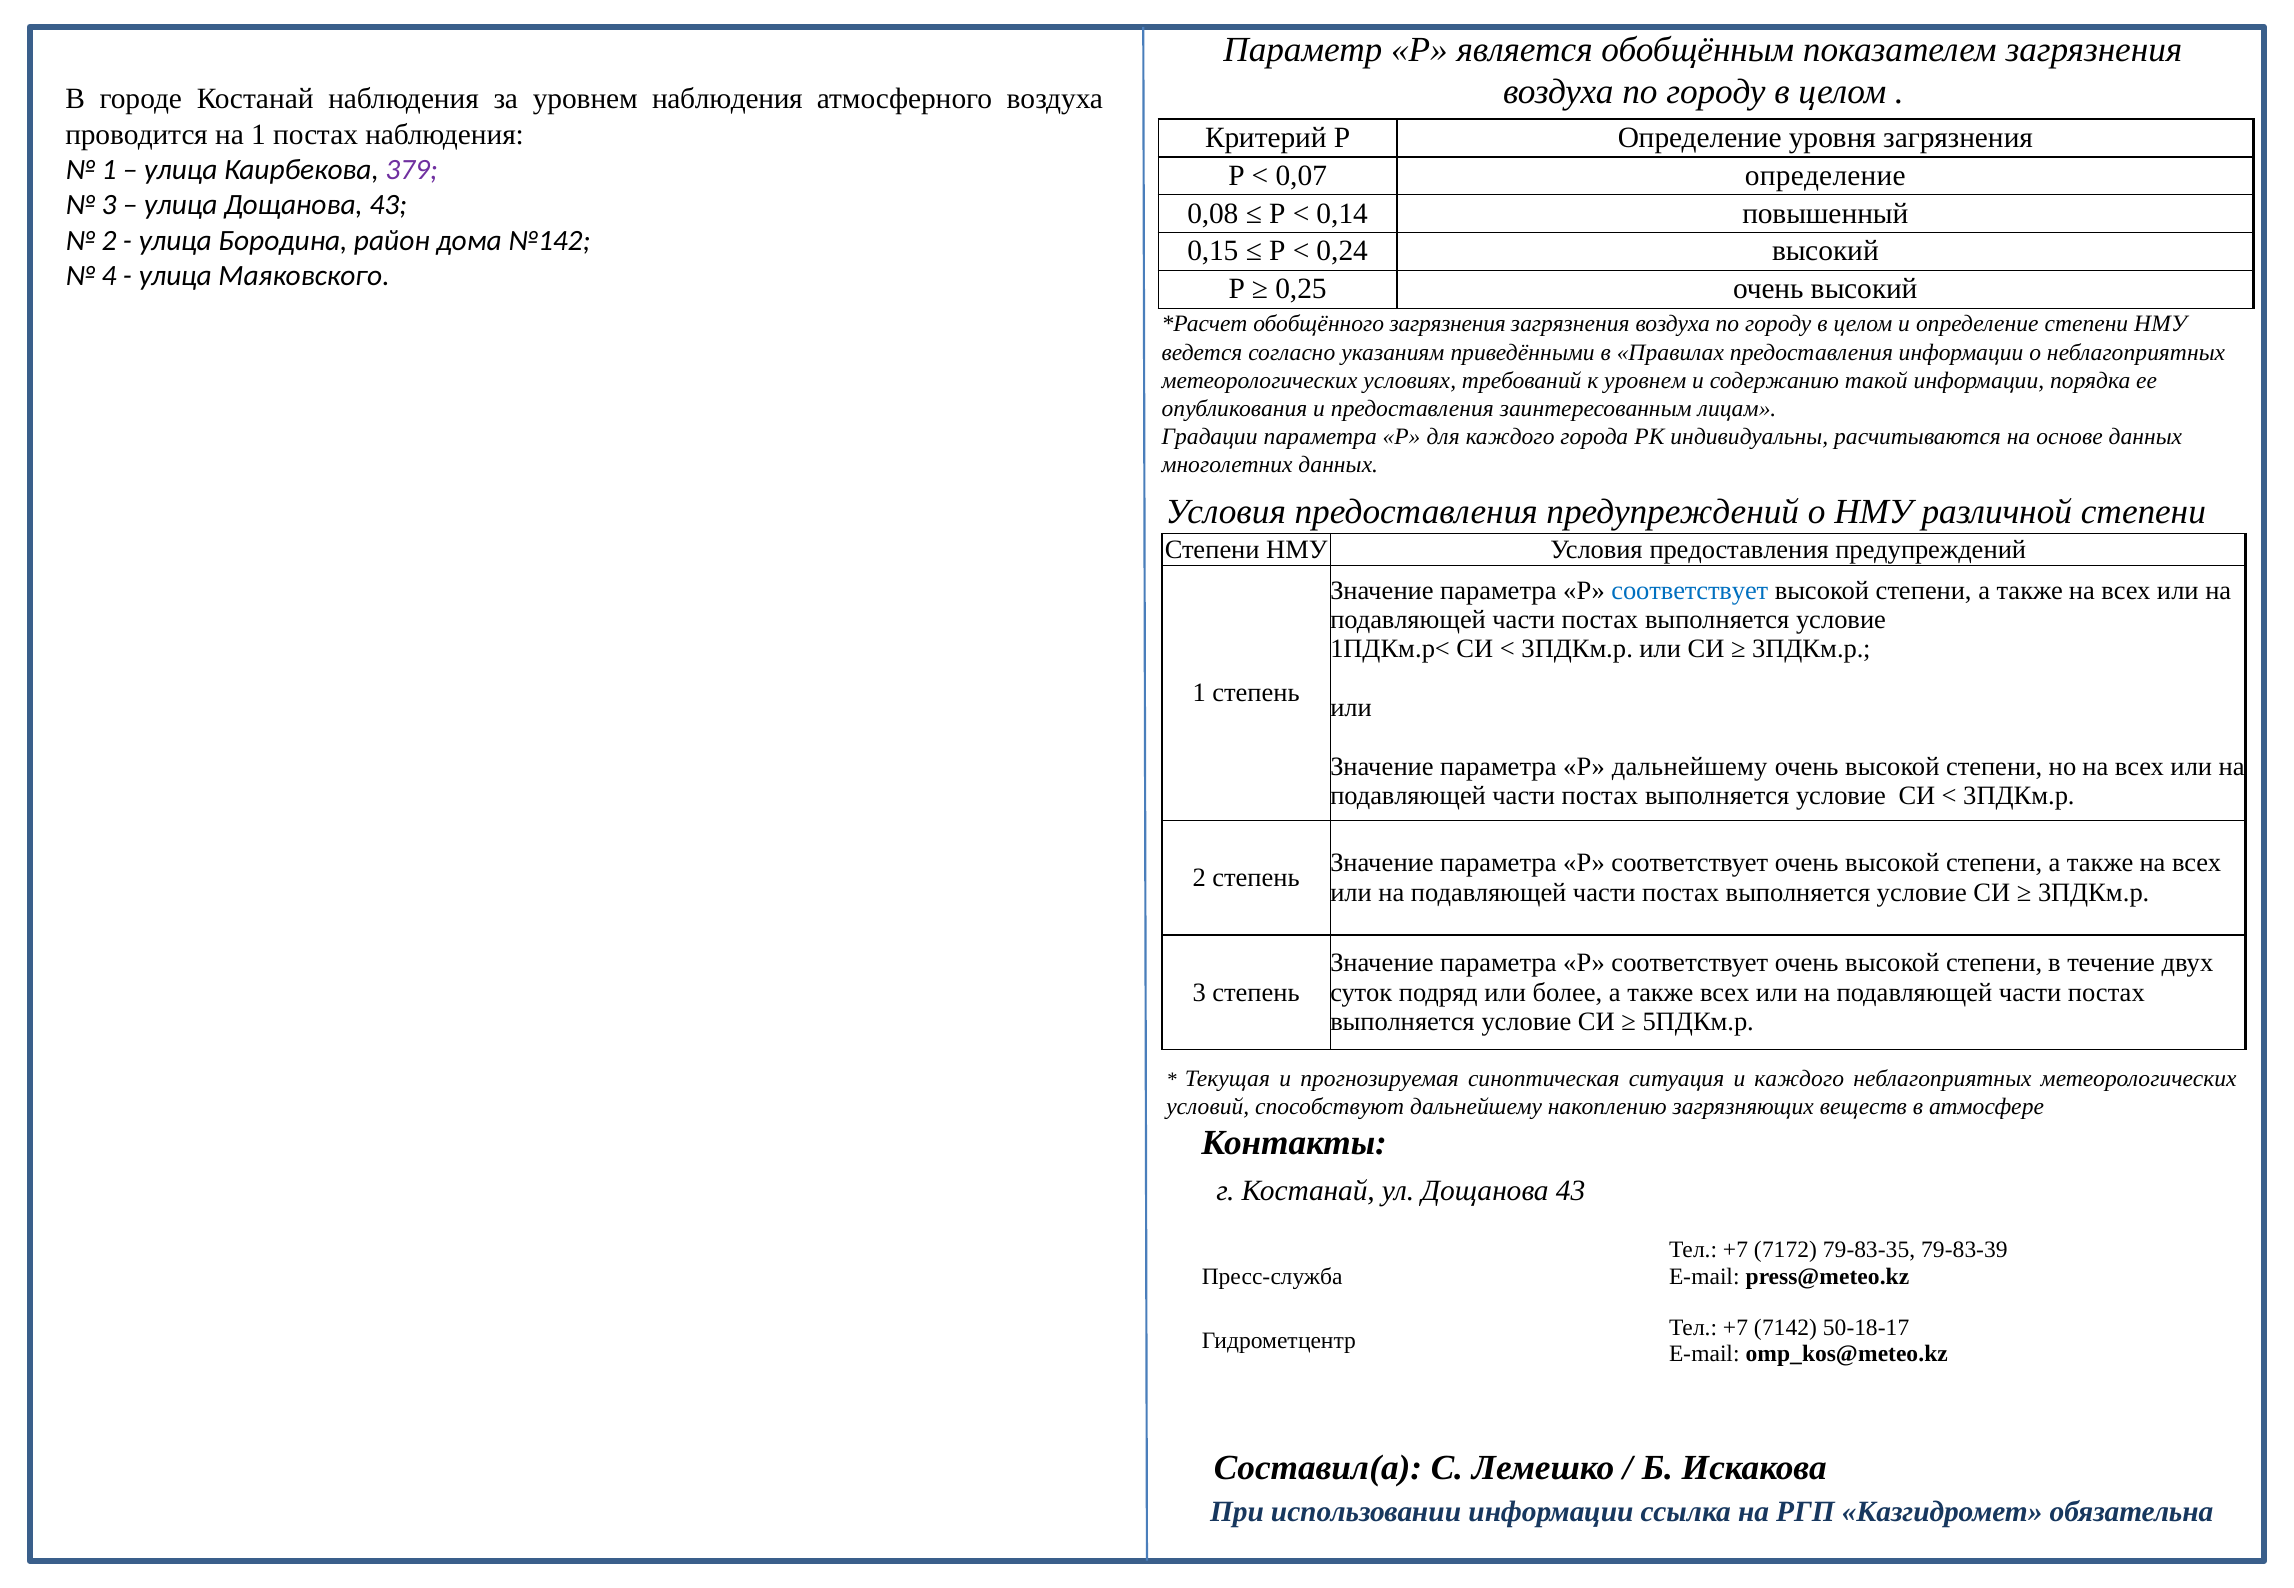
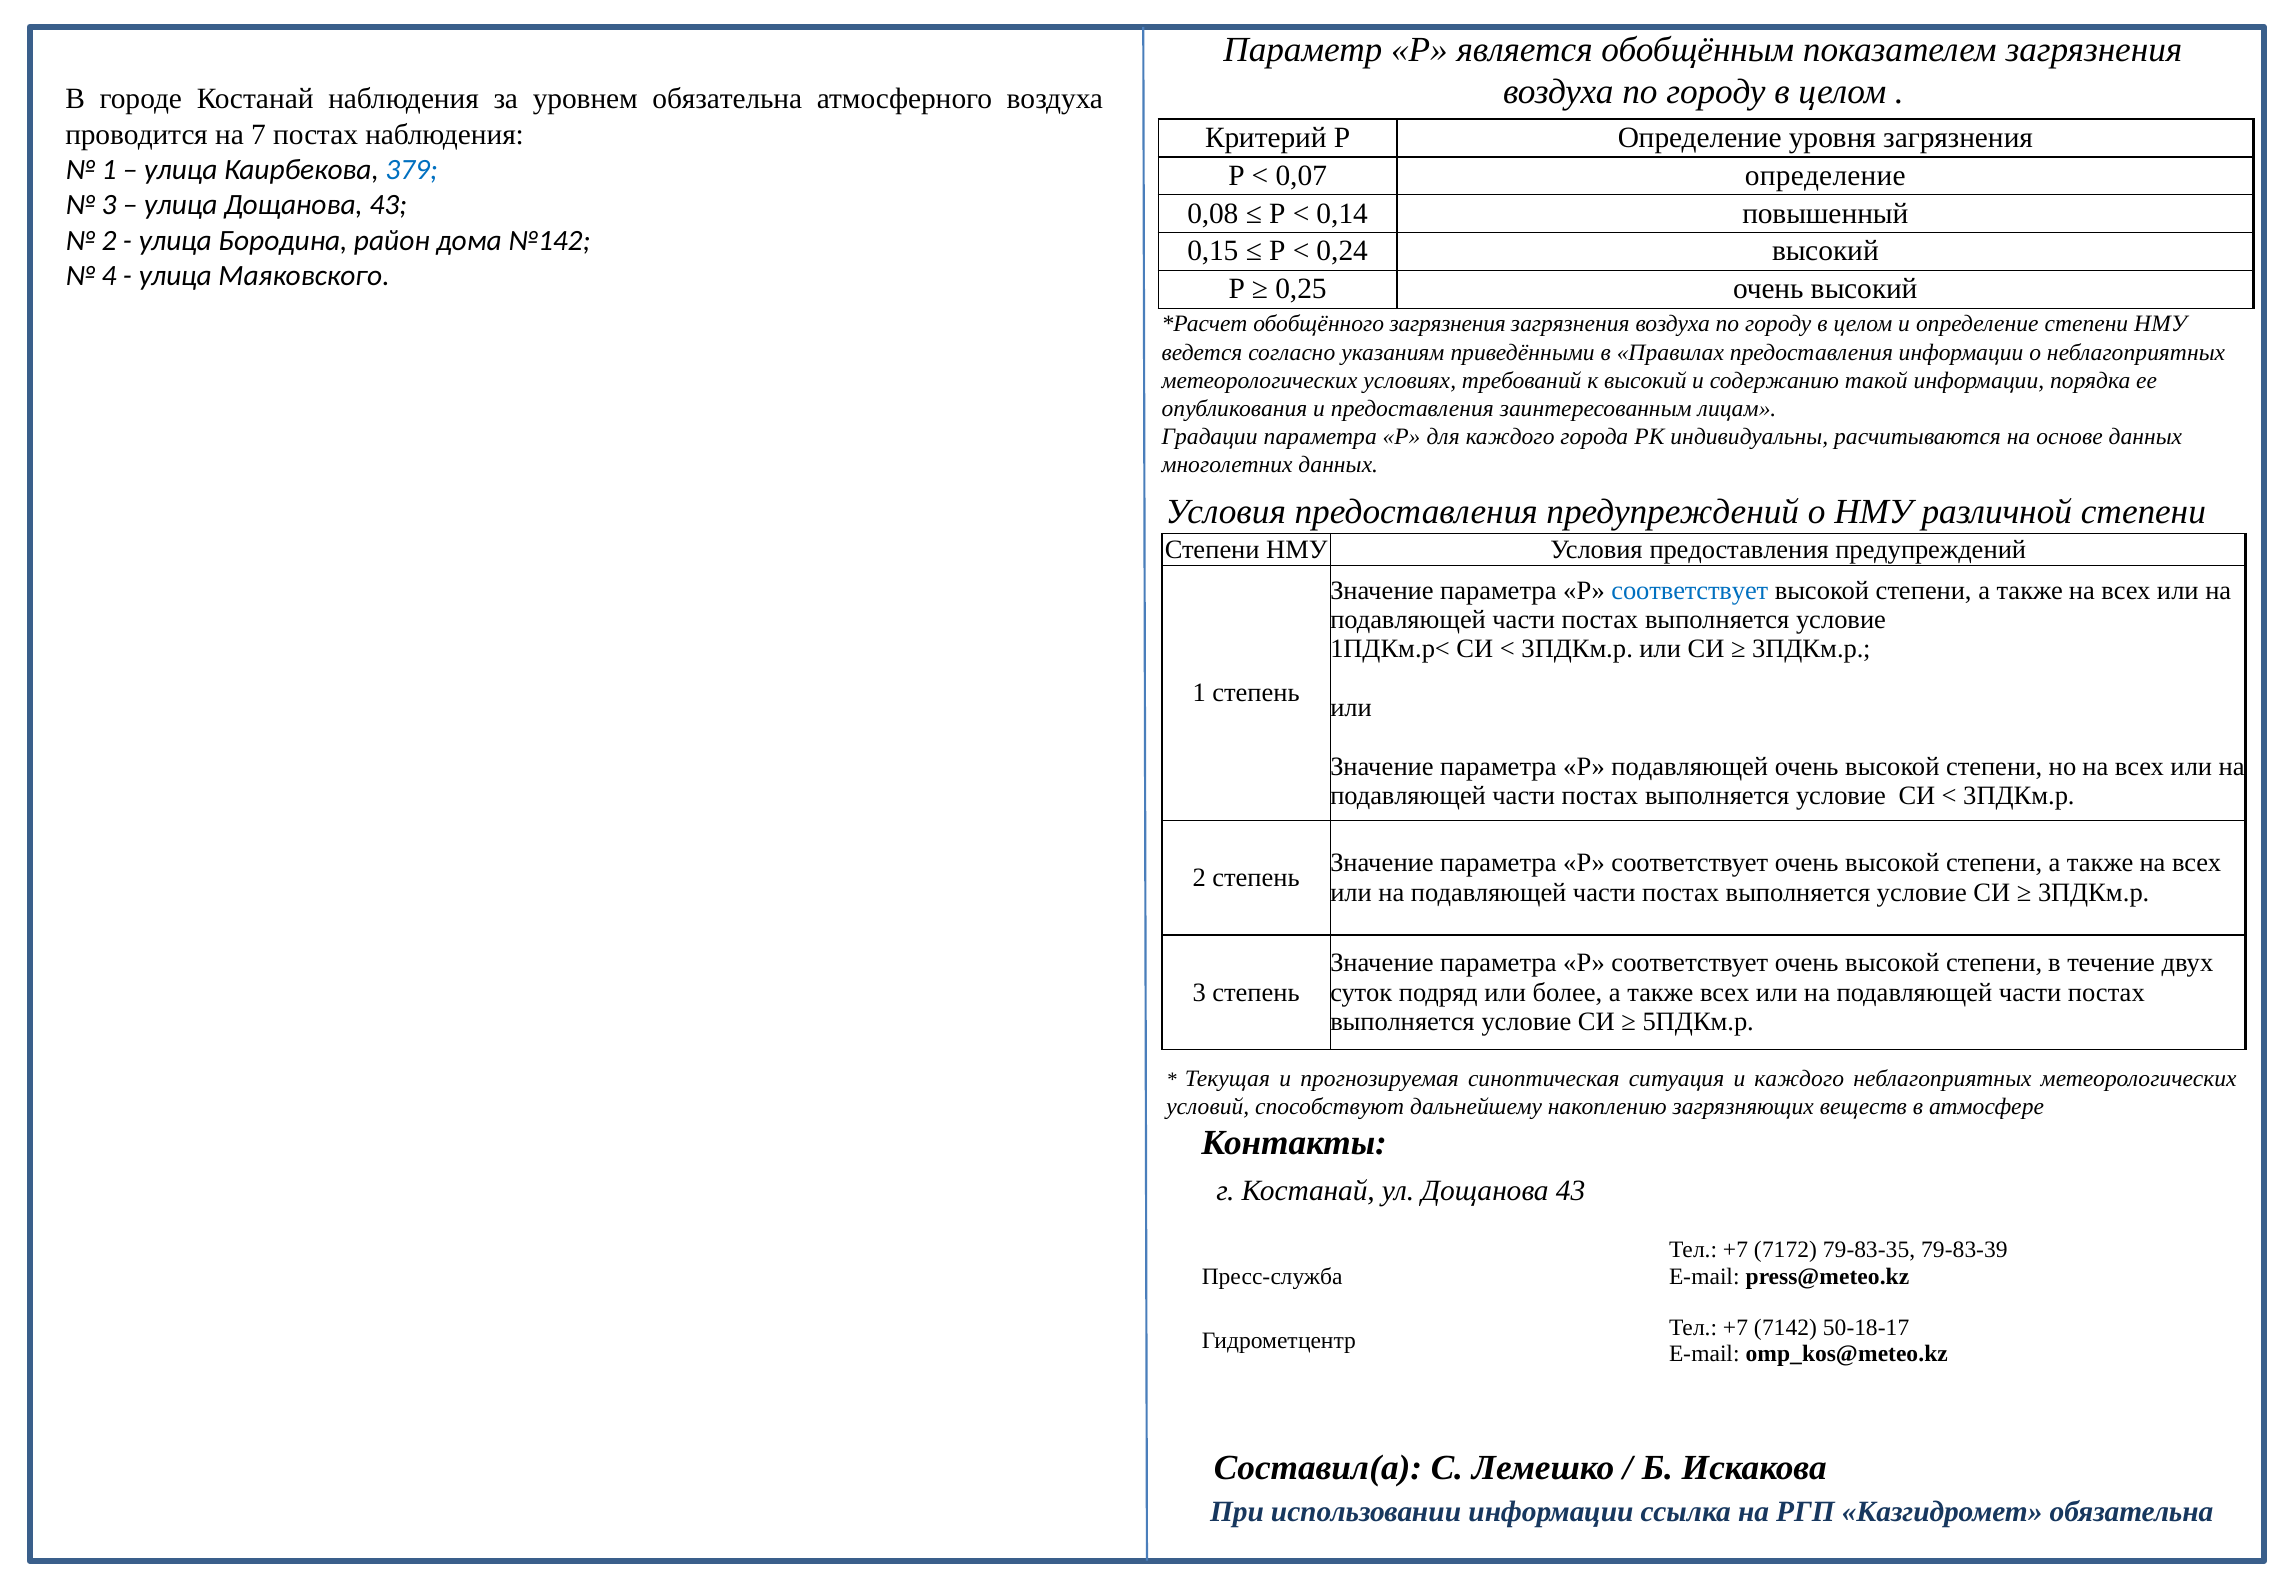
уровнем наблюдения: наблюдения -> обязательна (727, 99)
на 1: 1 -> 7 (258, 134)
379 colour: purple -> blue (412, 170)
к уровнем: уровнем -> высокий (1645, 381)
Р дальнейшему: дальнейшему -> подавляющей (1690, 766)
